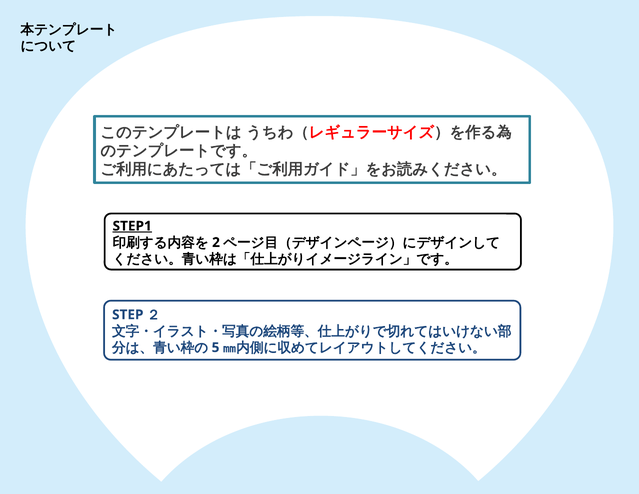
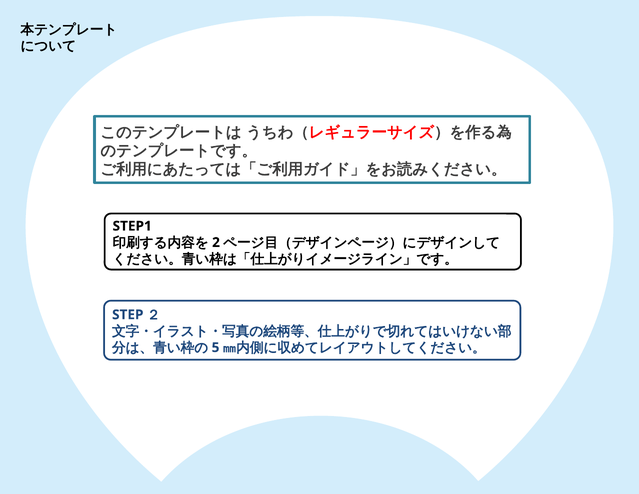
STEP1 underline: present -> none (132, 226)
